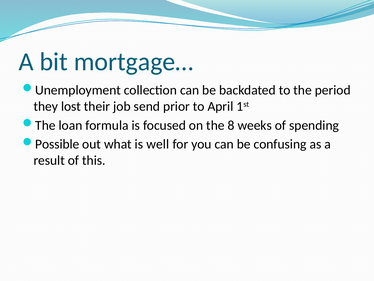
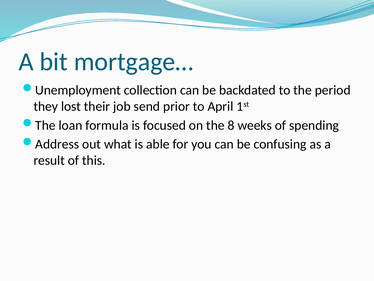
Possible: Possible -> Address (57, 144)
well: well -> able (158, 144)
